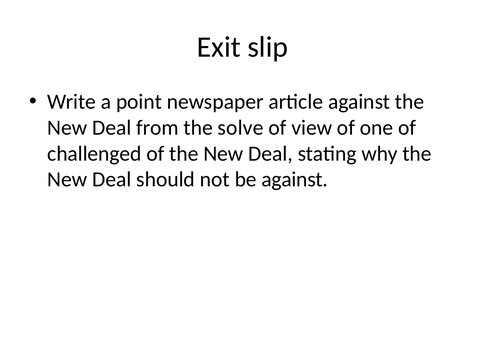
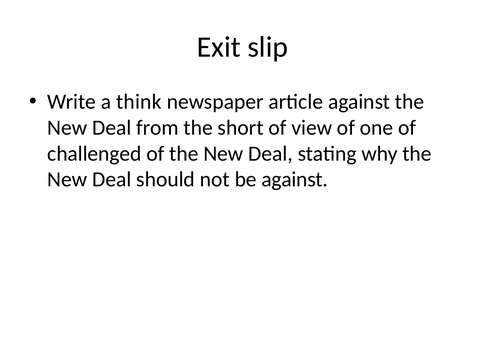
point: point -> think (139, 102)
solve: solve -> short (241, 128)
